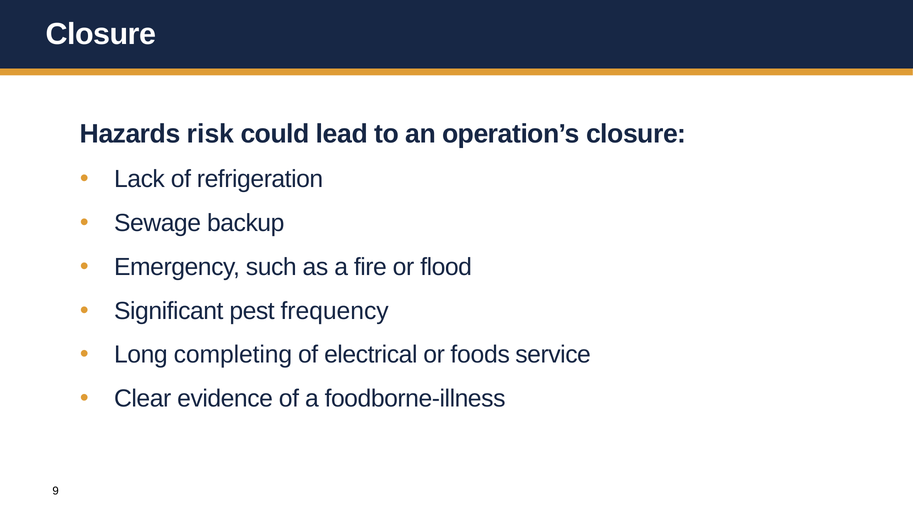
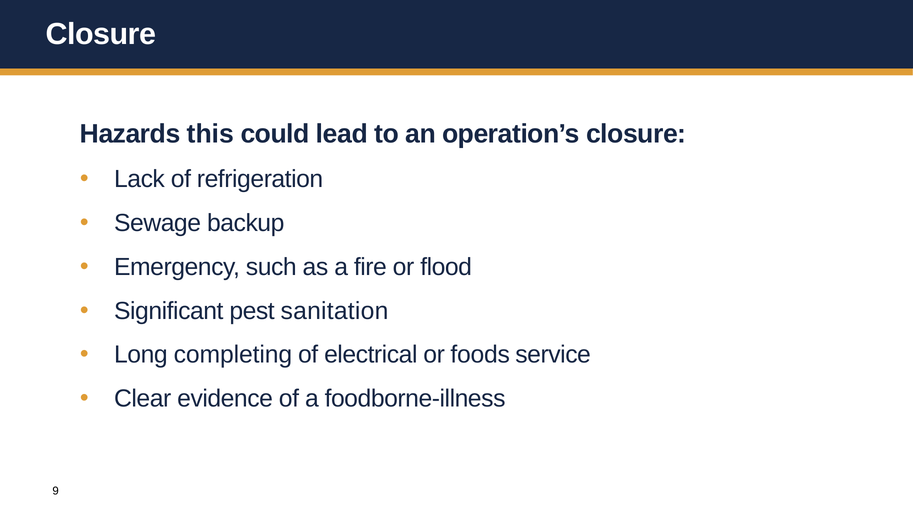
risk: risk -> this (211, 134)
frequency: frequency -> sanitation (334, 311)
